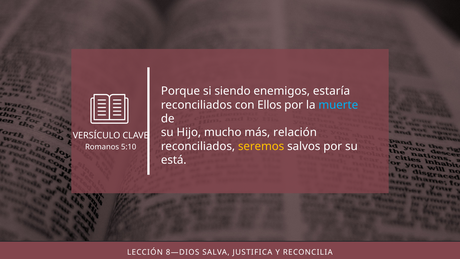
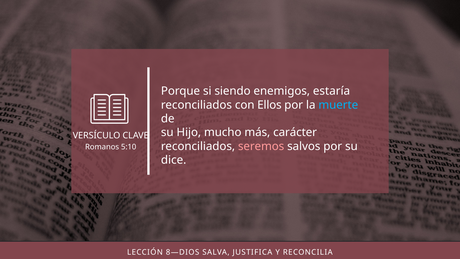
relación: relación -> carácter (295, 132)
seremos colour: yellow -> pink (261, 146)
está: está -> dice (174, 160)
